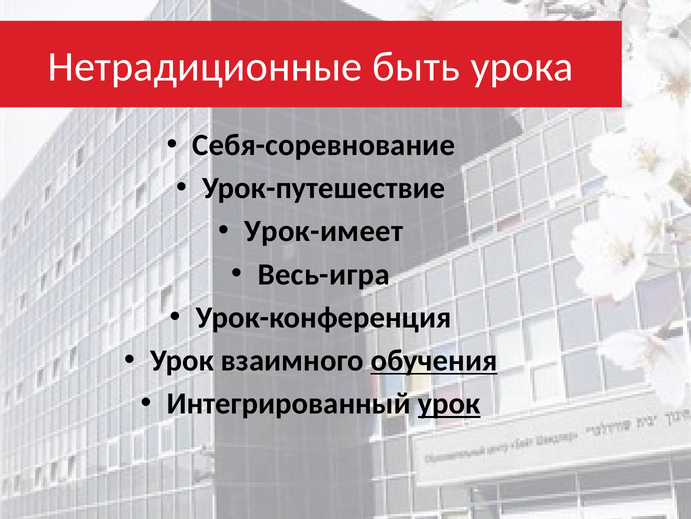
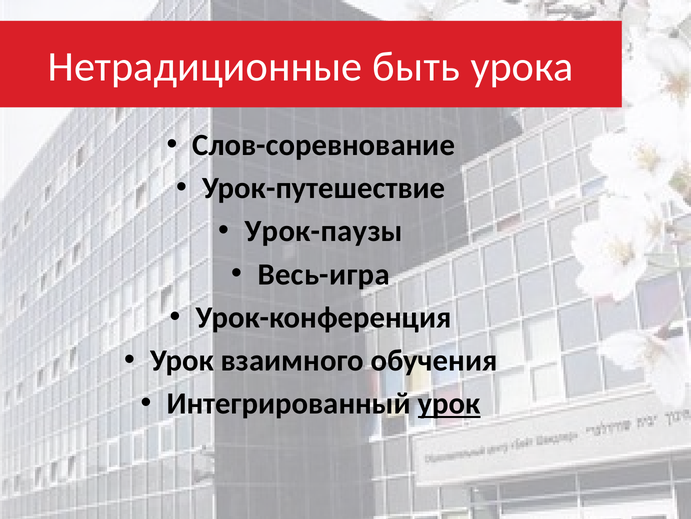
Себя-соревнование: Себя-соревнование -> Слов-соревнование (324, 145)
Урок-имеет: Урок-имеет -> Урок-паузы (324, 231)
обучения underline: present -> none (434, 360)
